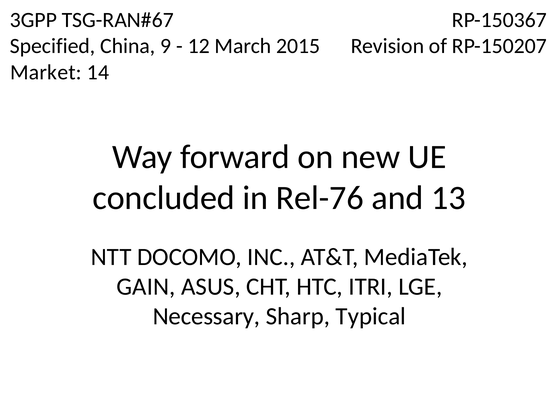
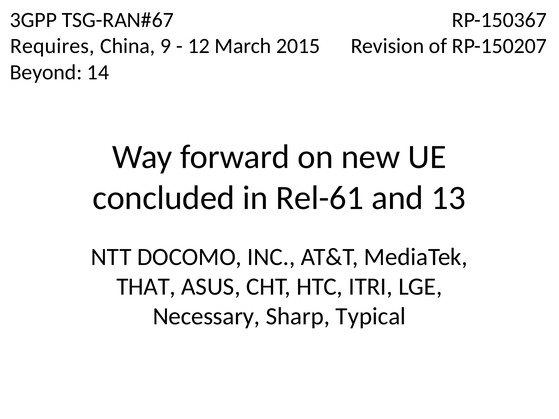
Specified: Specified -> Requires (52, 46)
Market: Market -> Beyond (46, 72)
Rel-76: Rel-76 -> Rel-61 (320, 198)
GAIN: GAIN -> THAT (146, 287)
